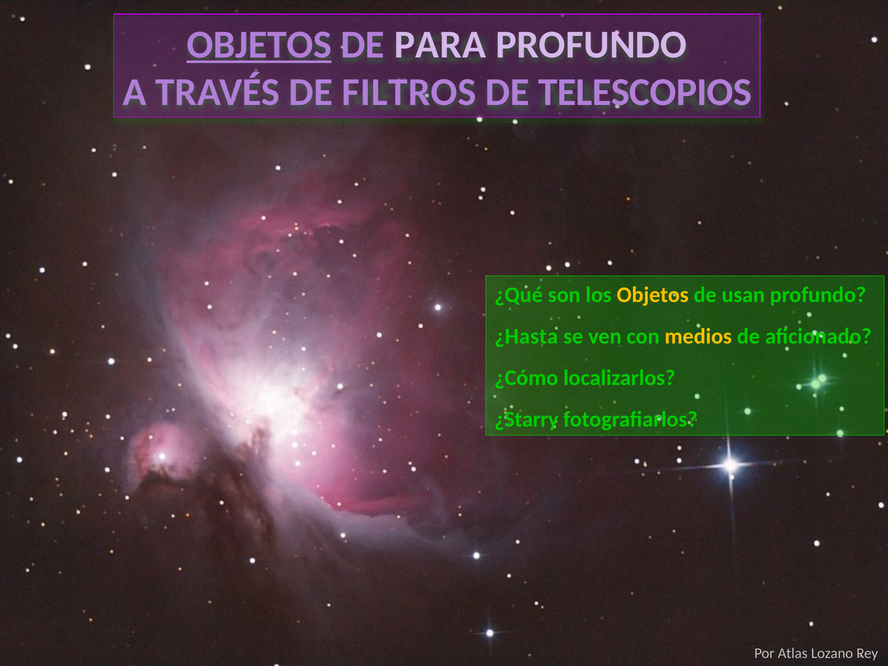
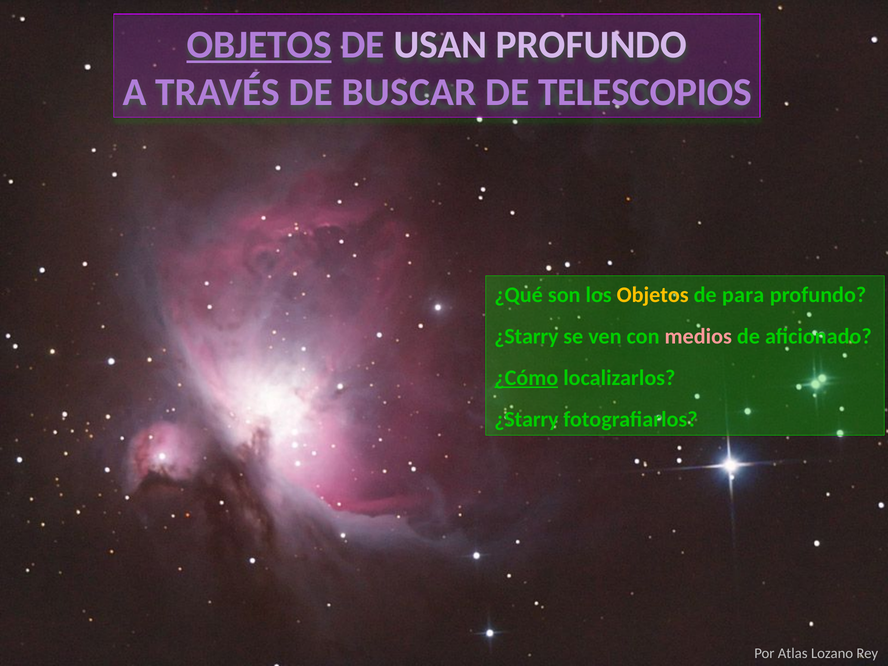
PARA: PARA -> USAN (440, 45)
FILTROS: FILTROS -> BUSCAR (409, 92)
usan: usan -> para (743, 295)
¿Hasta: ¿Hasta -> ¿Starry (526, 336)
medios colour: yellow -> pink (698, 336)
¿Cómo underline: none -> present (526, 378)
